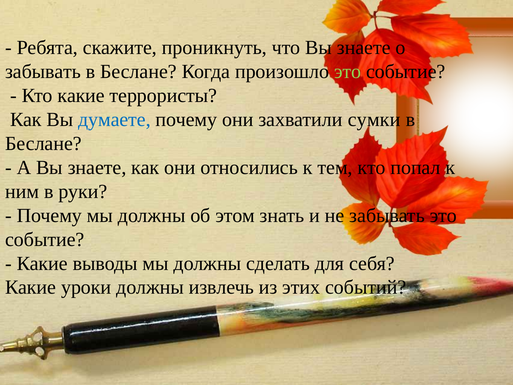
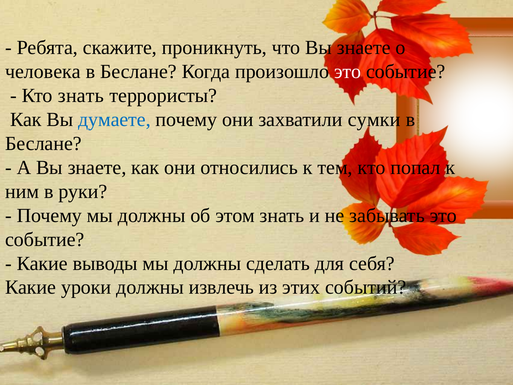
забывать: забывать -> человека (43, 72)
это colour: light green -> white (348, 72)
Кто какие: какие -> знать (81, 96)
